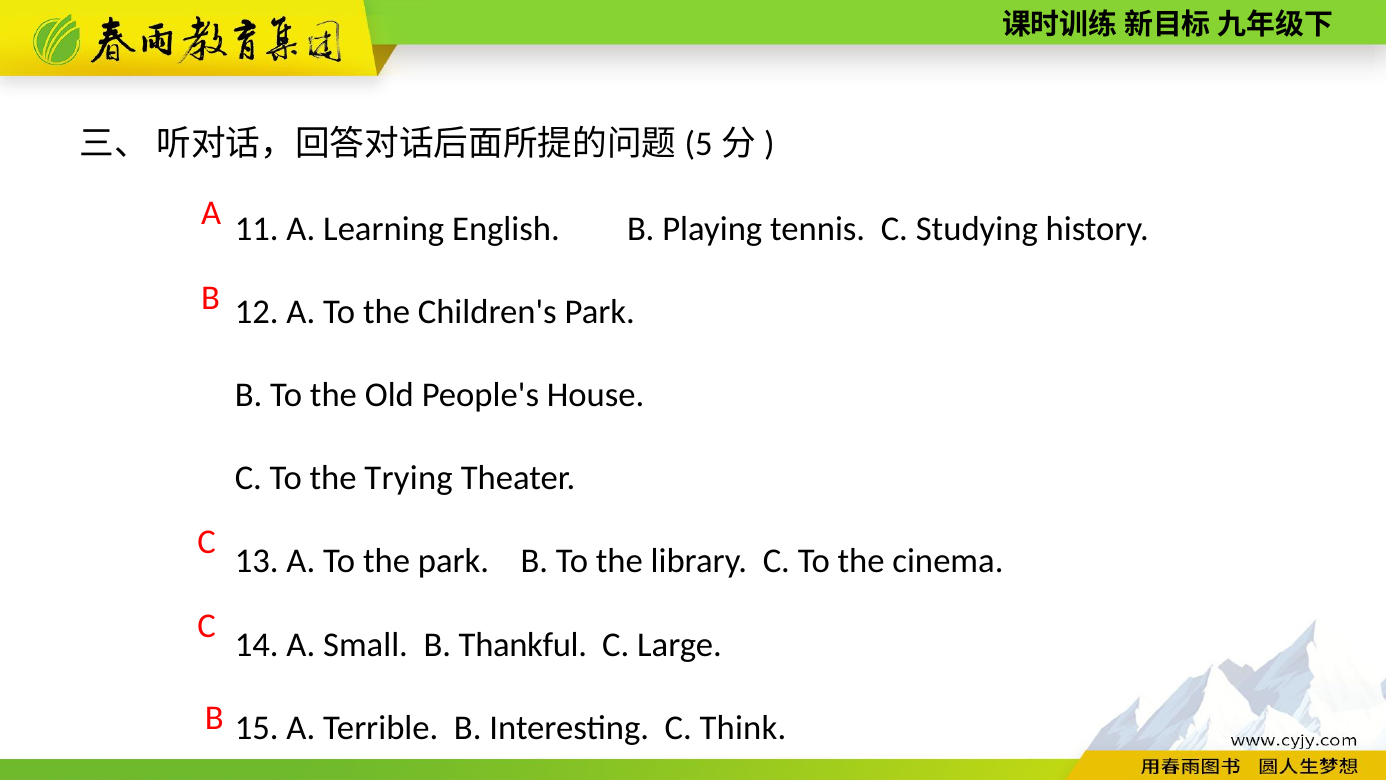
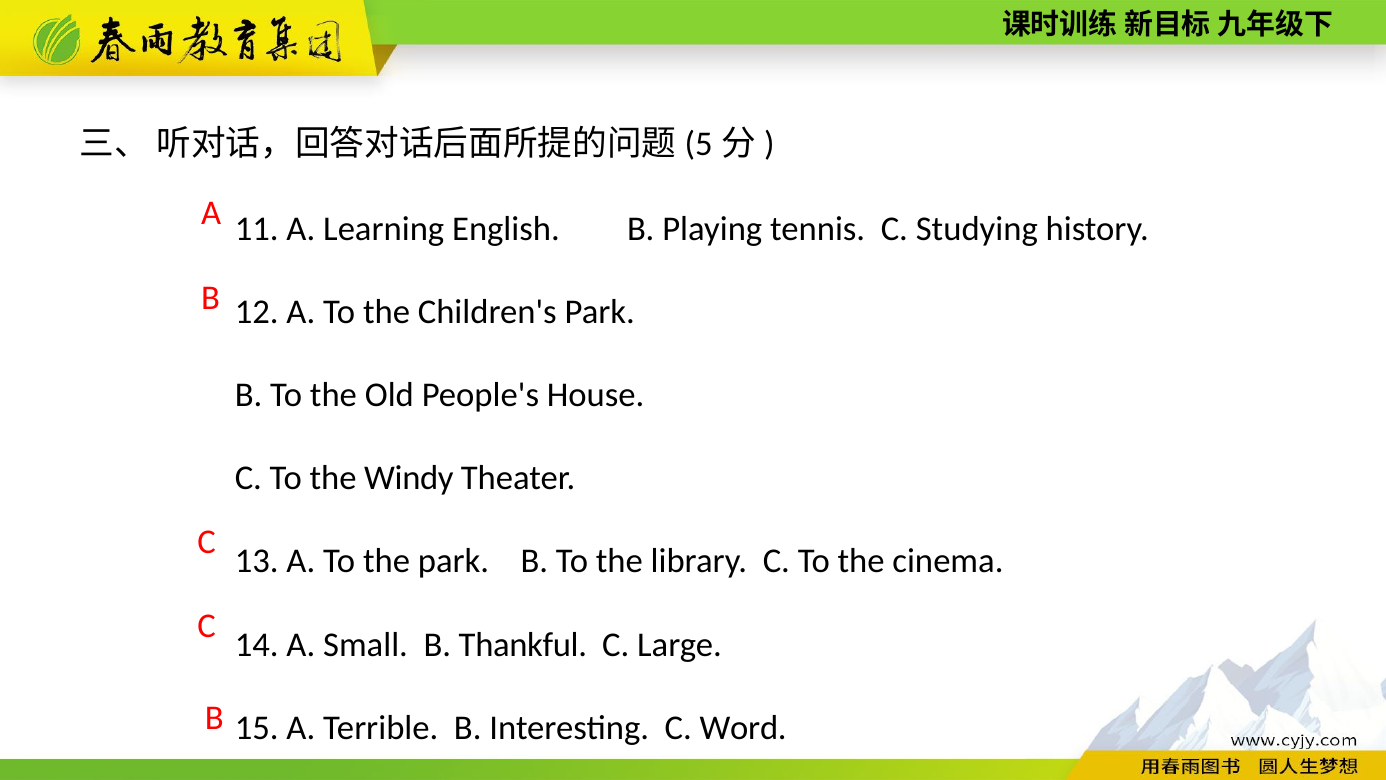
Trying: Trying -> Windy (409, 478)
Think: Think -> Word (743, 728)
